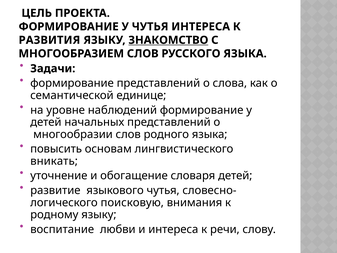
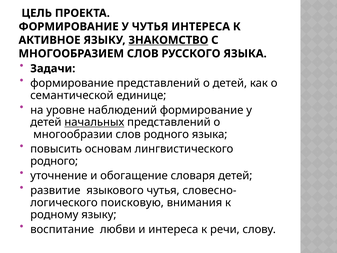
РАЗВИТИЯ: РАЗВИТИЯ -> АКТИВНОЕ (50, 40)
о слова: слова -> детей (230, 83)
начальных underline: none -> present (94, 122)
вникать: вникать -> родного (54, 161)
